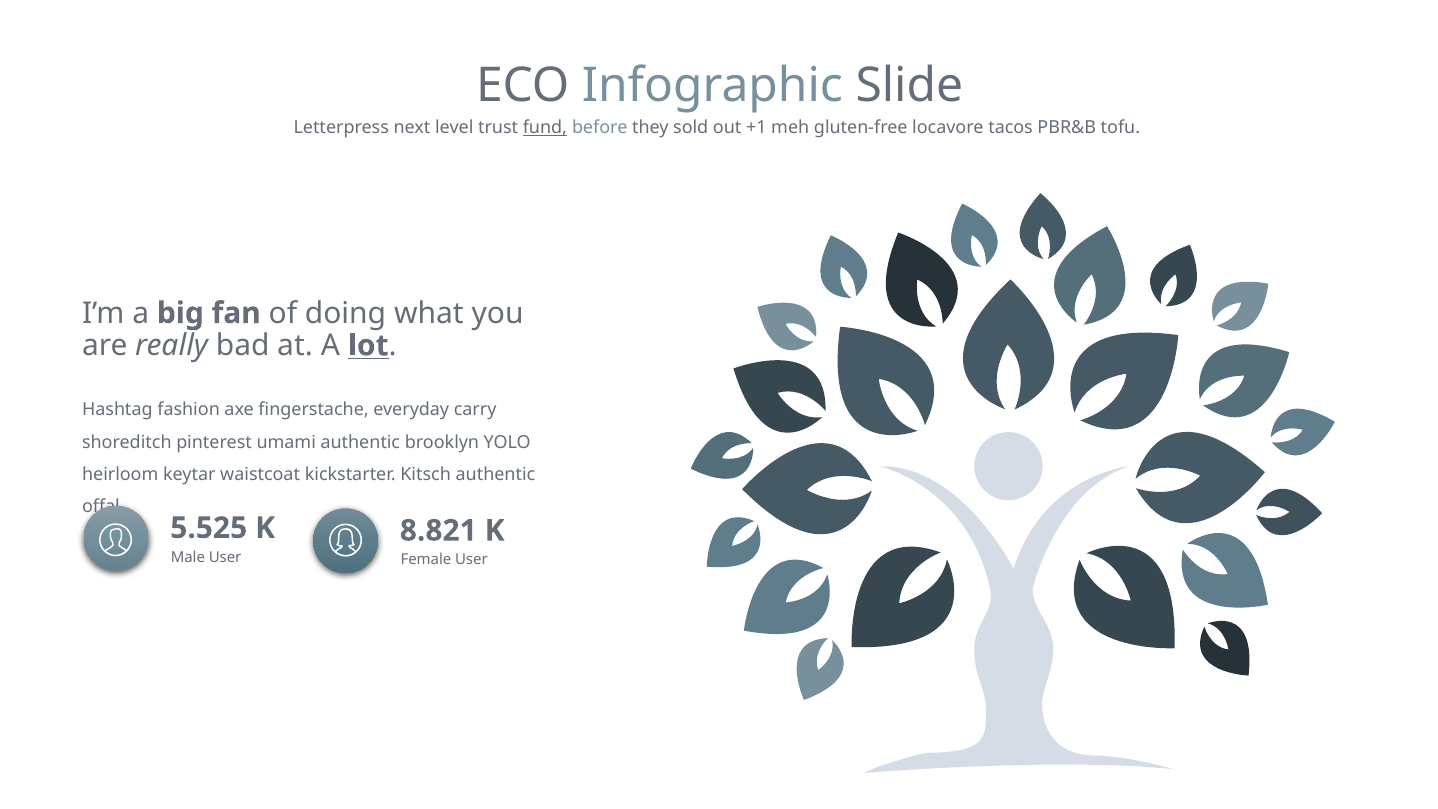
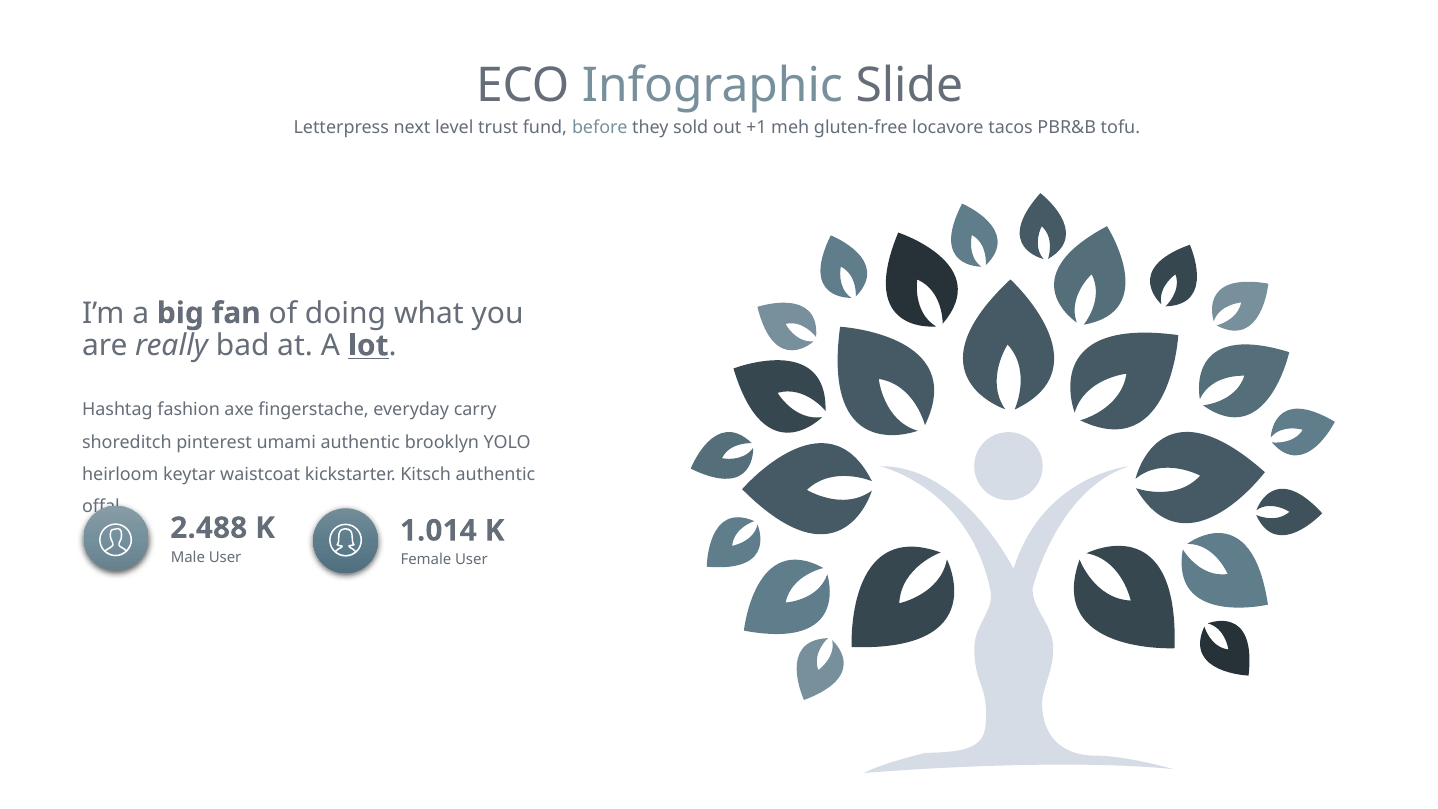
fund underline: present -> none (545, 128)
5.525: 5.525 -> 2.488 (209, 528)
8.821: 8.821 -> 1.014 (438, 531)
